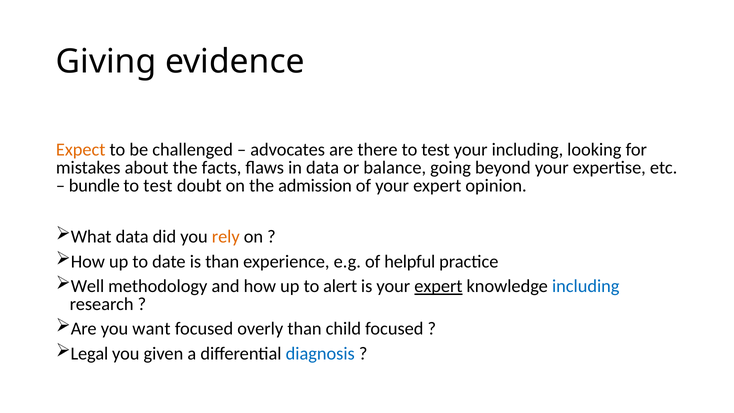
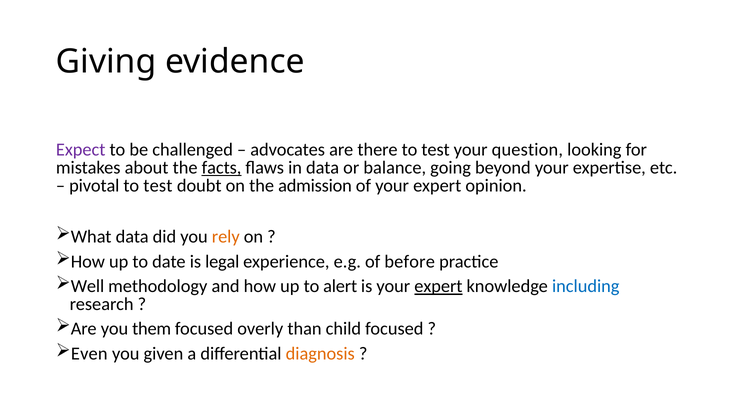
Expect colour: orange -> purple (81, 150)
your including: including -> question (527, 150)
facts underline: none -> present (222, 168)
bundle: bundle -> pivotal (94, 185)
is than: than -> legal (222, 262)
helpful: helpful -> before (410, 262)
want: want -> them (152, 329)
Legal: Legal -> Even (89, 353)
diagnosis colour: blue -> orange (320, 353)
